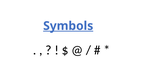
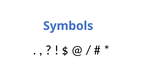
Symbols underline: present -> none (68, 26)
